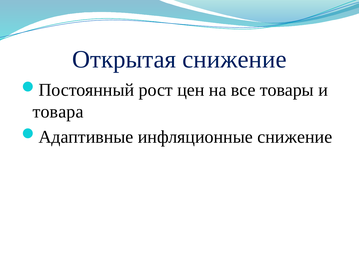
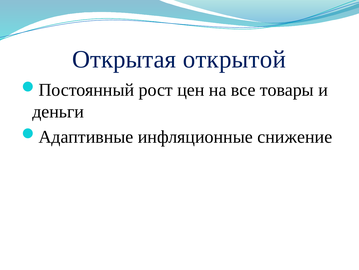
Открытая снижение: снижение -> открытой (234, 59)
товара: товара -> деньги (58, 111)
